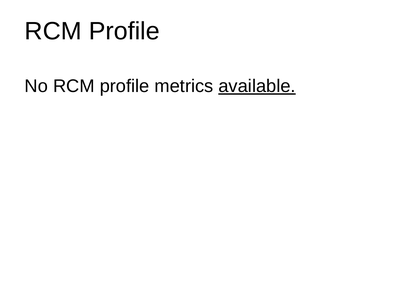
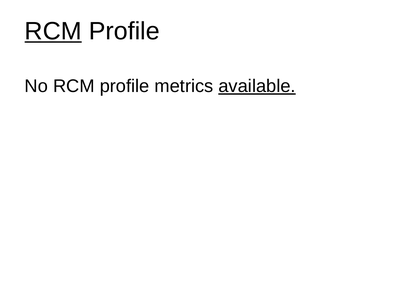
RCM underline: none -> present (53, 31)
